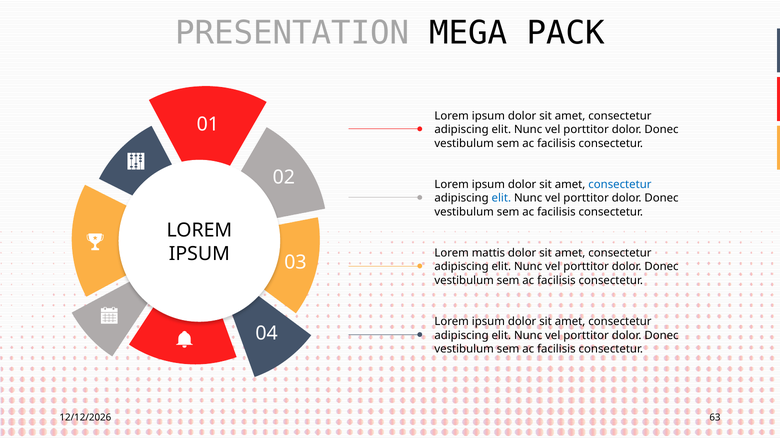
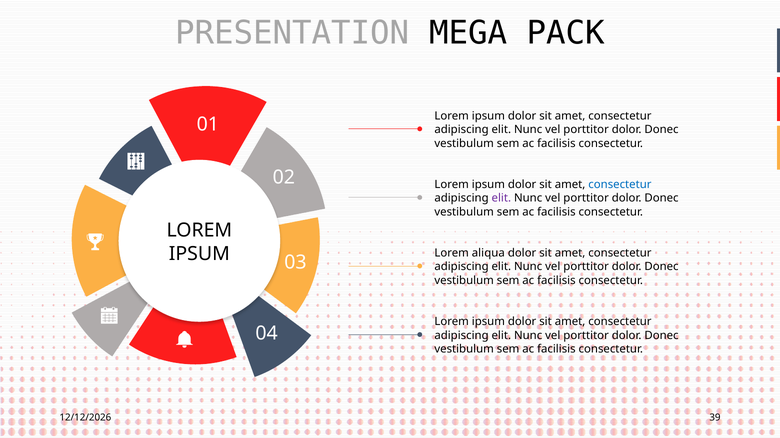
elit colour: blue -> purple (501, 199)
mattis: mattis -> aliqua (488, 254)
63: 63 -> 39 (715, 418)
